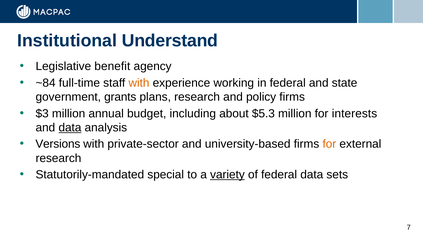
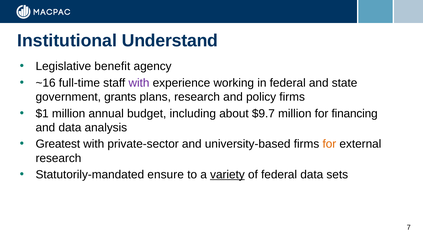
~84: ~84 -> ~16 (46, 83)
with colour: orange -> purple (139, 83)
$3: $3 -> $1 (42, 113)
$5.3: $5.3 -> $9.7 (263, 113)
interests: interests -> financing (355, 113)
data underline: present -> none (70, 128)
Versions: Versions -> Greatest (58, 144)
special: special -> ensure (166, 175)
